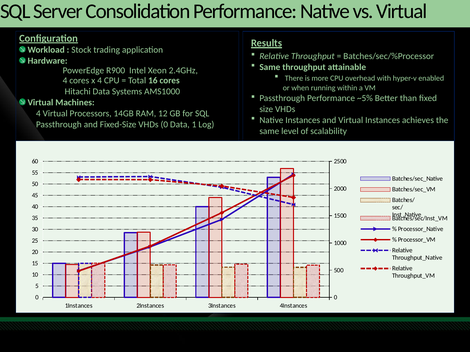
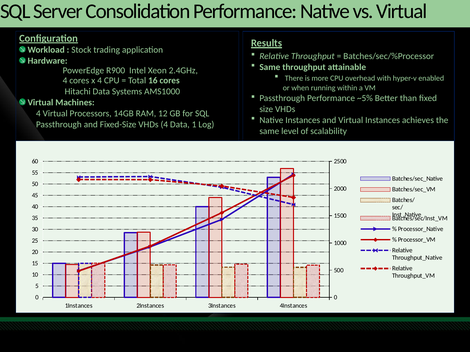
VHDs 0: 0 -> 4 (164, 125)
